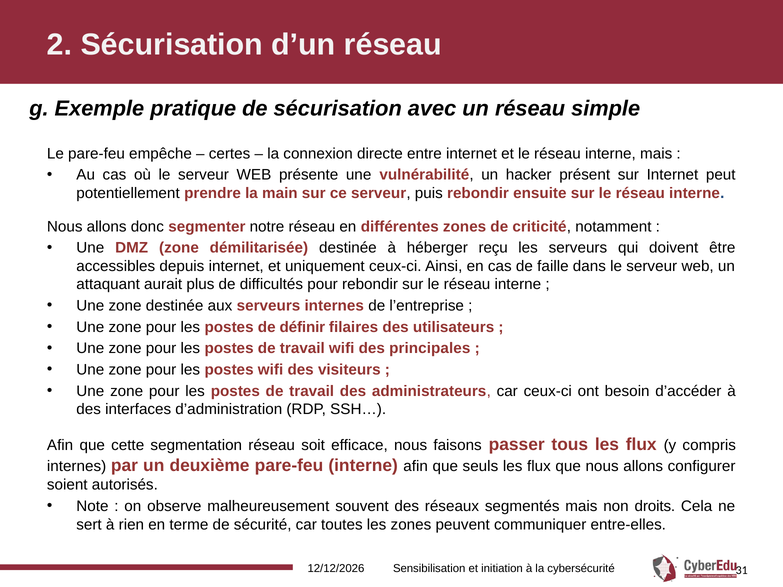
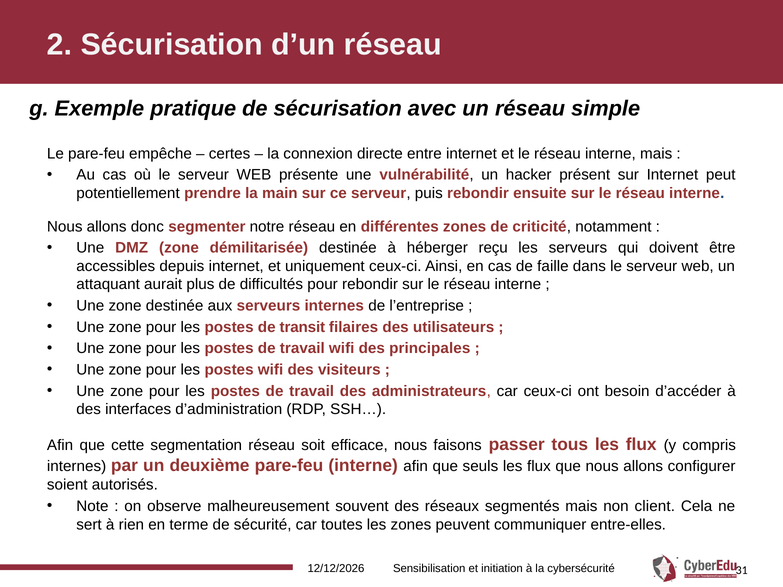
définir: définir -> transit (302, 327)
droits: droits -> client (655, 506)
